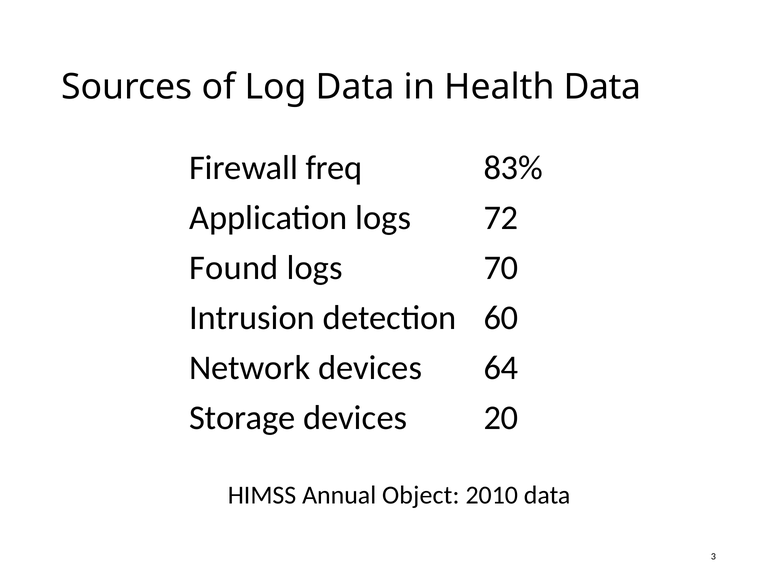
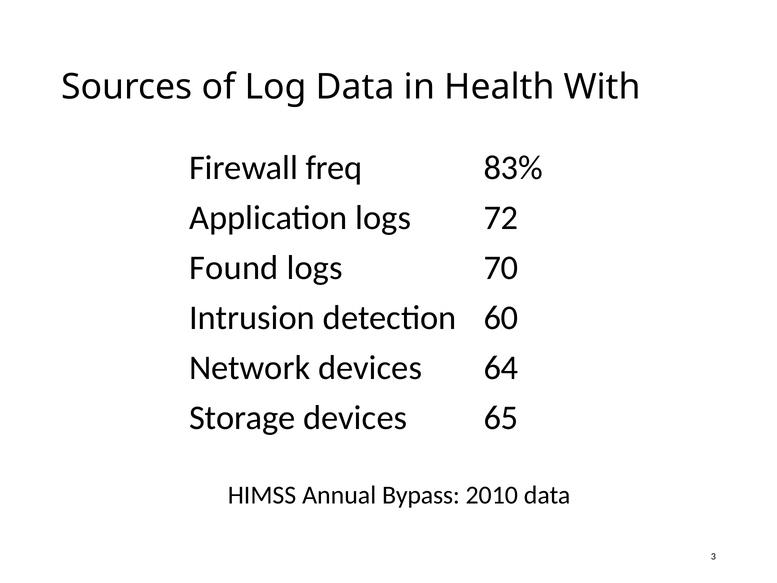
Health Data: Data -> With (602, 87)
20: 20 -> 65 (501, 418)
Object: Object -> Bypass (421, 495)
